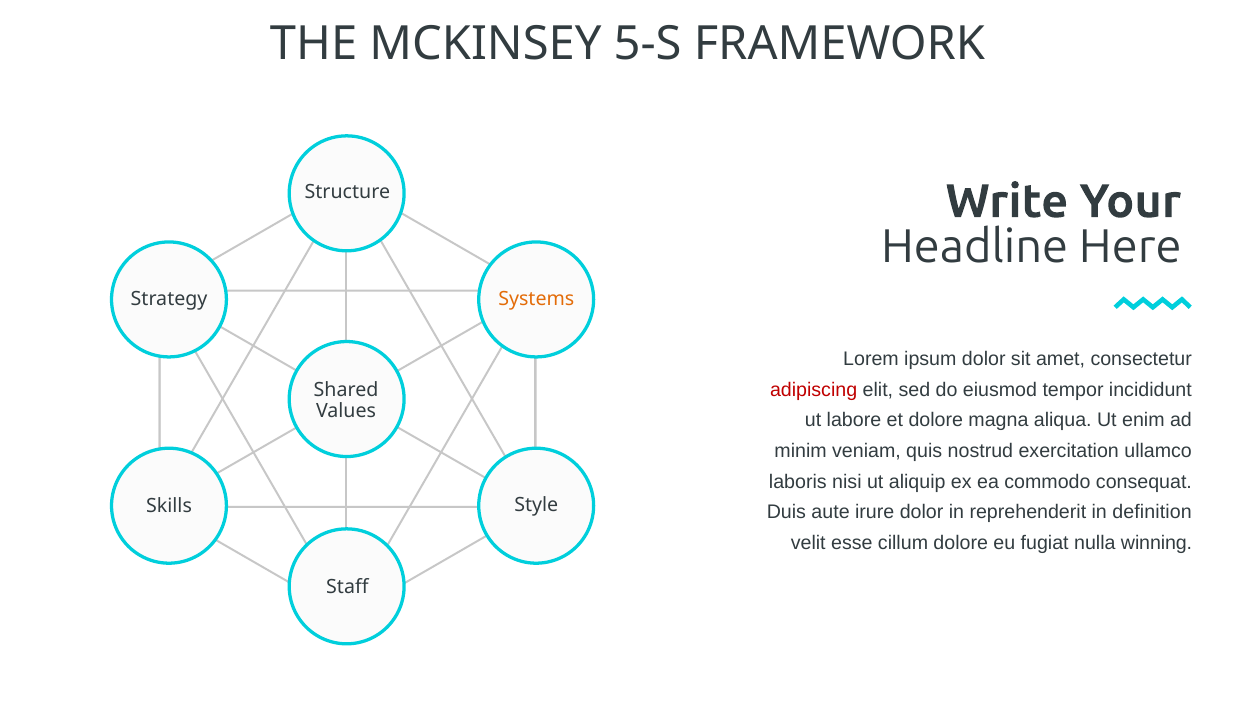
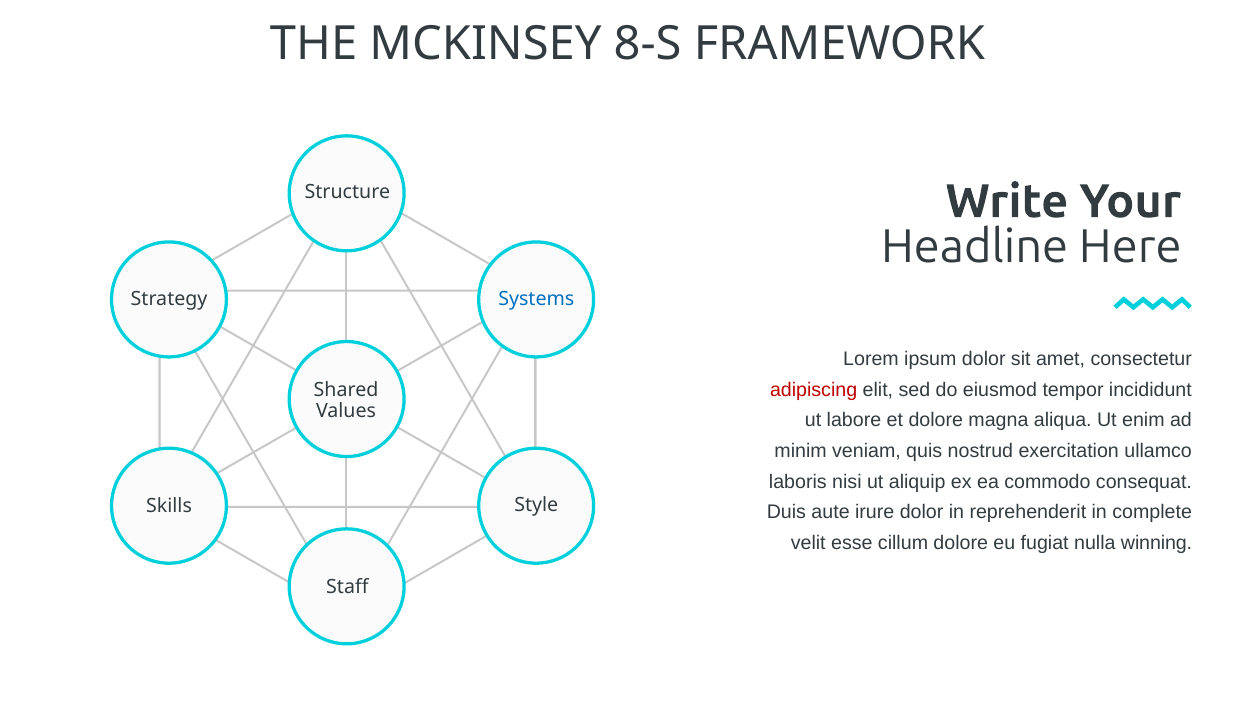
5-S: 5-S -> 8-S (648, 43)
Systems colour: orange -> blue (536, 299)
definition: definition -> complete (1152, 512)
